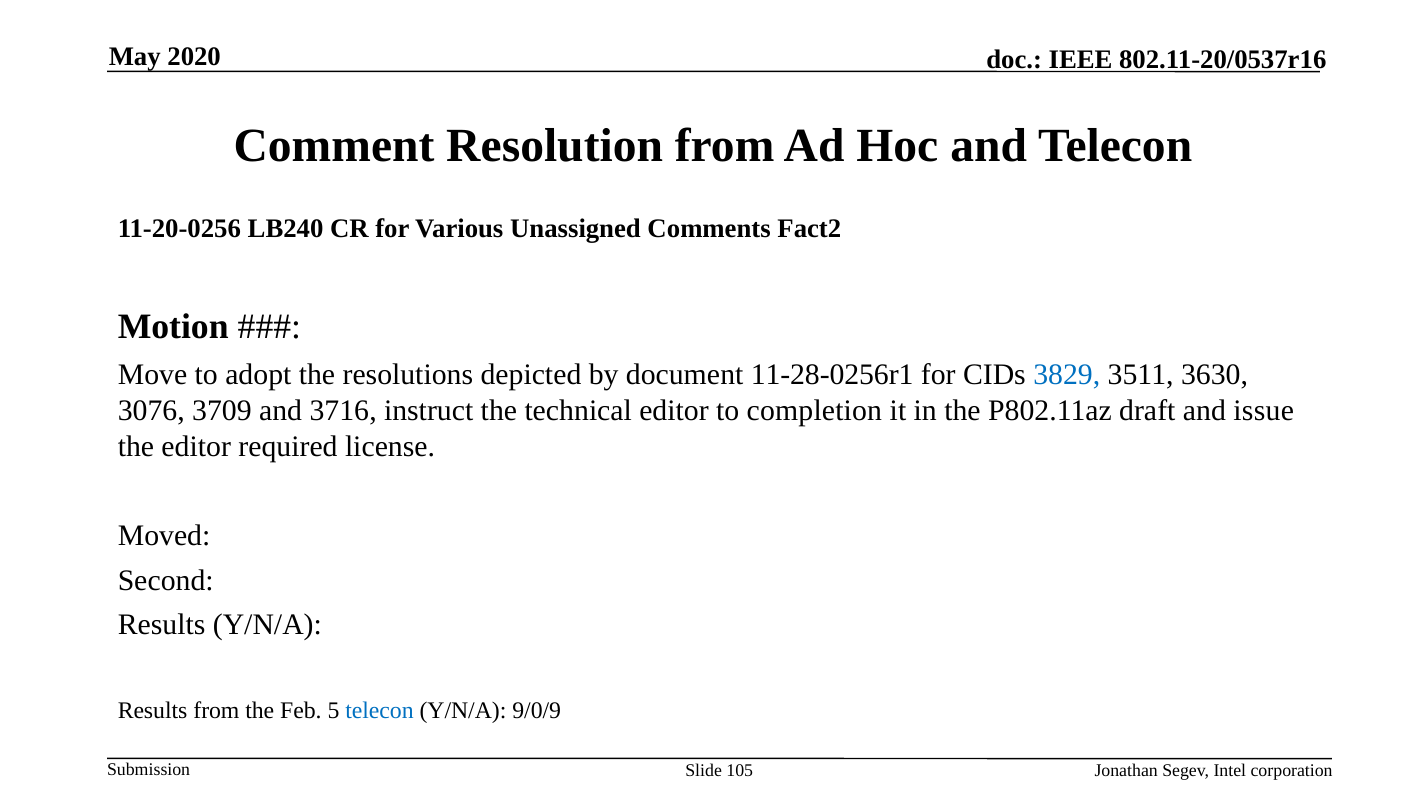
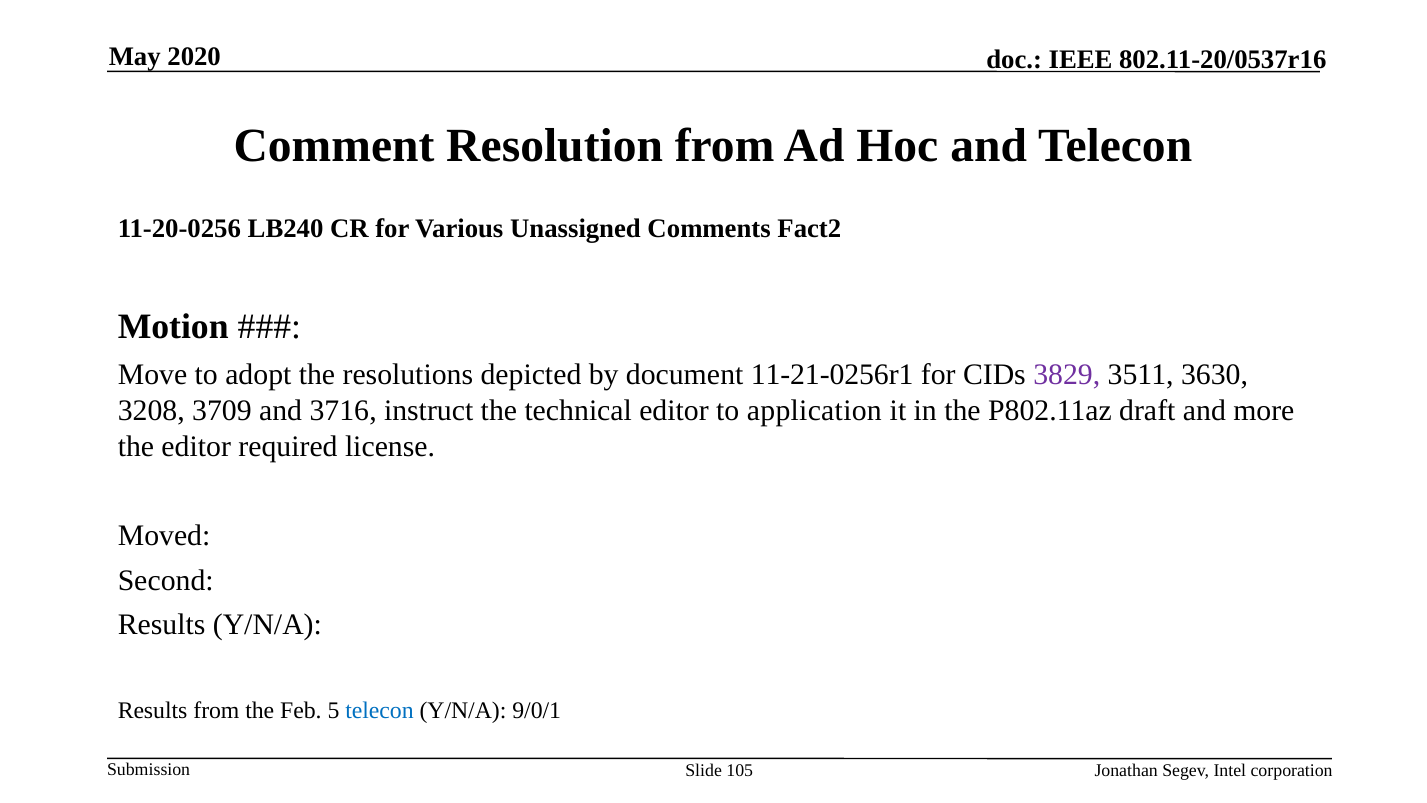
11-28-0256r1: 11-28-0256r1 -> 11-21-0256r1 (832, 375)
3829 colour: blue -> purple (1067, 375)
3076: 3076 -> 3208 (151, 410)
completion: completion -> application (814, 410)
issue: issue -> more (1264, 410)
9/0/9: 9/0/9 -> 9/0/1 (537, 710)
